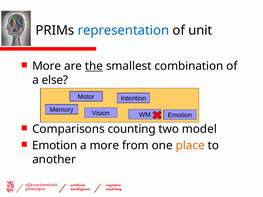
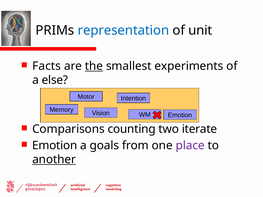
More: More -> Facts (47, 66)
combination: combination -> experiments (189, 66)
model: model -> iterate (199, 129)
a more: more -> goals (104, 146)
place colour: orange -> purple (190, 146)
another underline: none -> present (54, 160)
